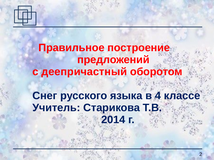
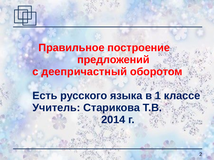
Снег: Снег -> Есть (45, 96)
4: 4 -> 1 (158, 96)
